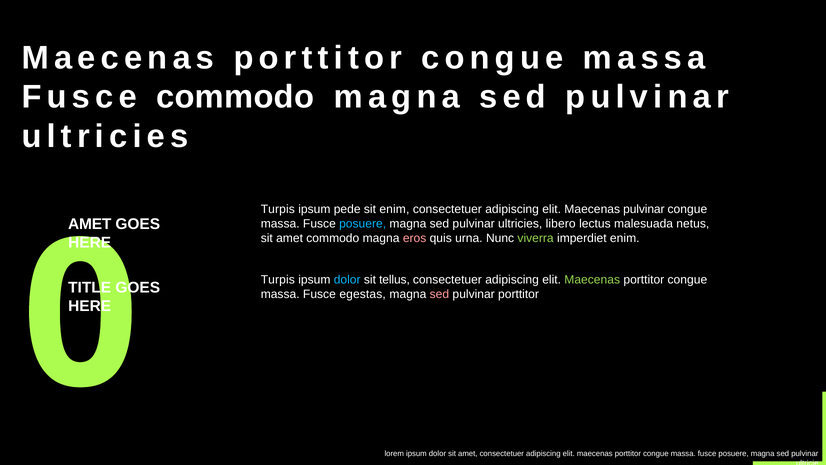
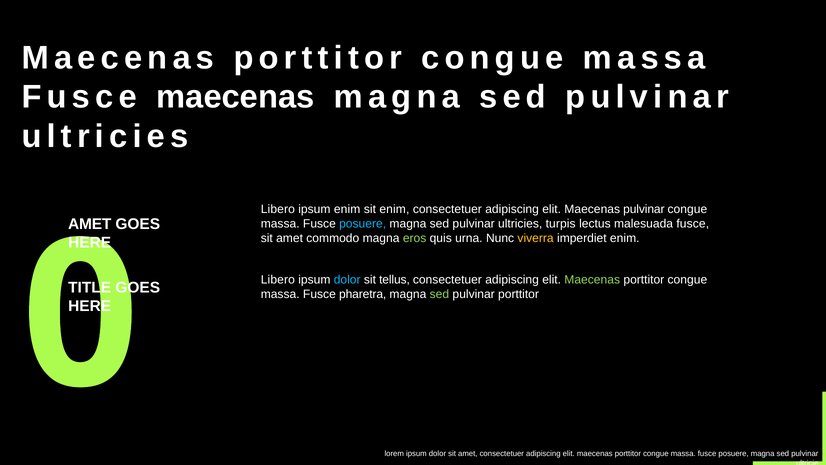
Fusce commodo: commodo -> maecenas (235, 97)
Turpis: Turpis -> Libero (278, 209)
ipsum pede: pede -> enim (347, 209)
libero: libero -> turpis (561, 223)
malesuada netus: netus -> fusce (693, 223)
eros colour: pink -> light green (415, 238)
viverra colour: light green -> yellow (536, 238)
Turpis: Turpis -> Libero (278, 280)
egestas: egestas -> pharetra (363, 294)
sed colour: pink -> light green (439, 294)
